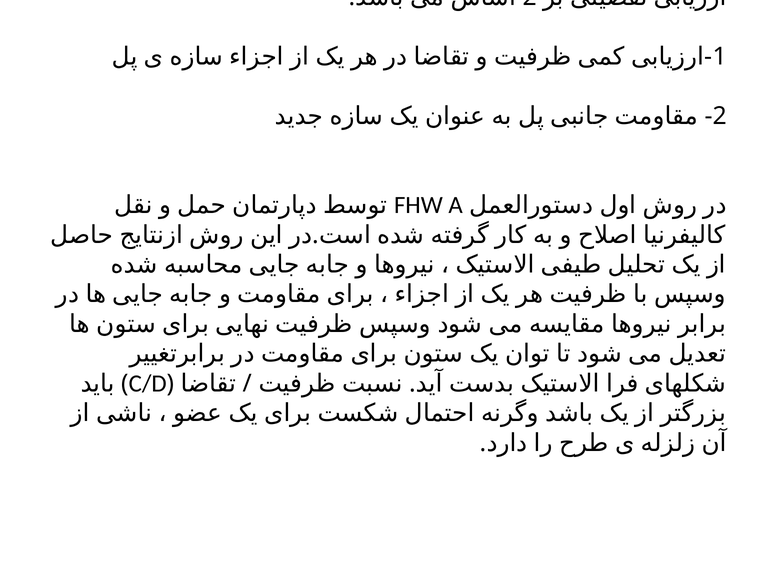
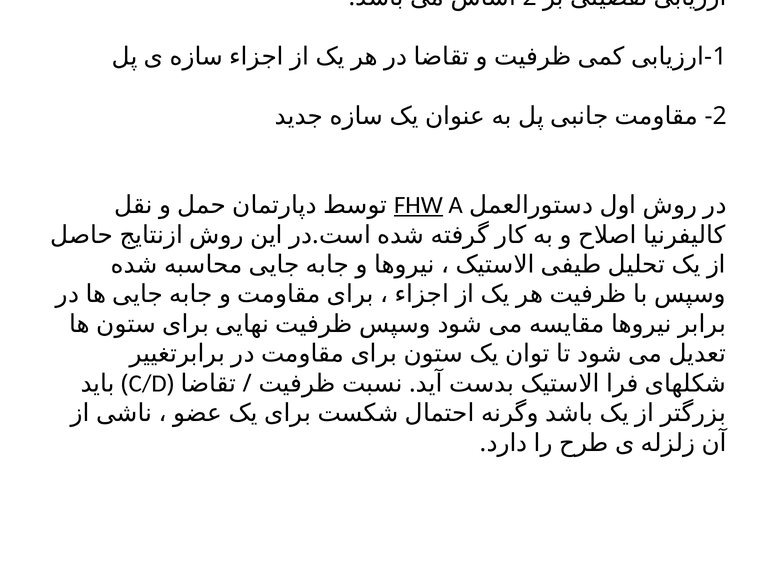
FHW underline: none -> present (418, 205)
